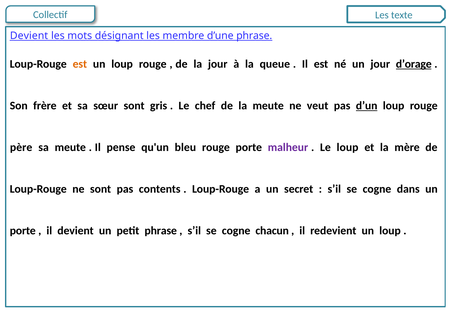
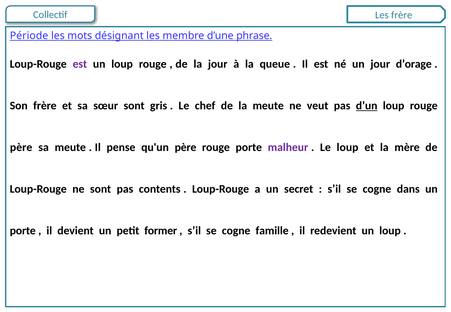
Les texte: texte -> frère (402, 15)
Devient: Devient -> Période (29, 36)
est colour: orange -> purple (80, 64)
d’orage underline: present -> none (414, 64)
qu'un bleu: bleu -> père (186, 148)
petit phrase: phrase -> former (161, 231)
chacun: chacun -> famille (272, 231)
